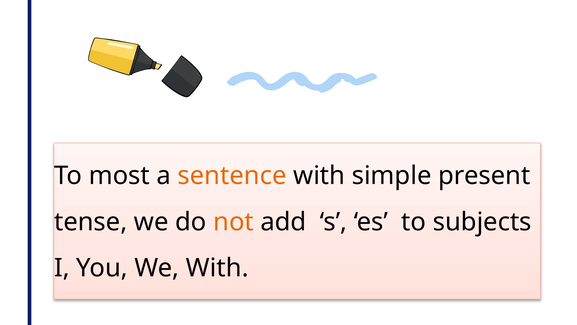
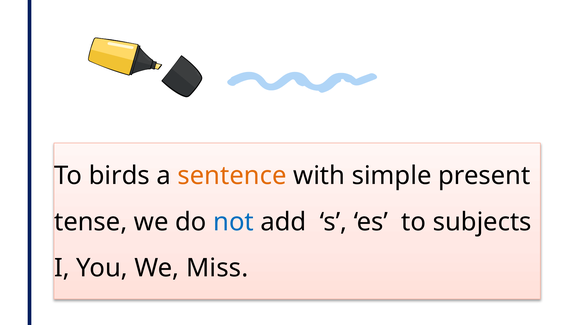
most: most -> birds (119, 175)
not colour: orange -> blue (234, 222)
We With: With -> Miss (217, 268)
